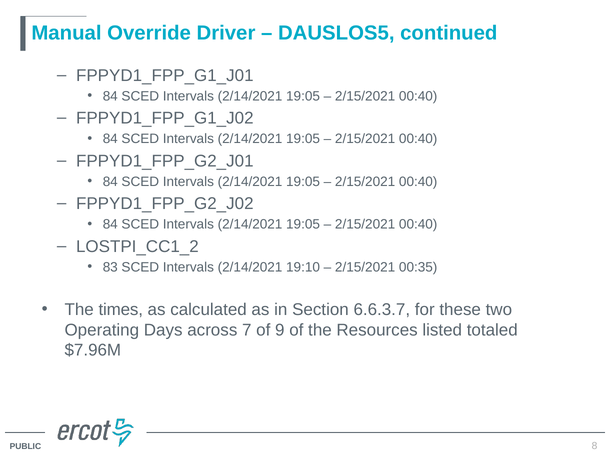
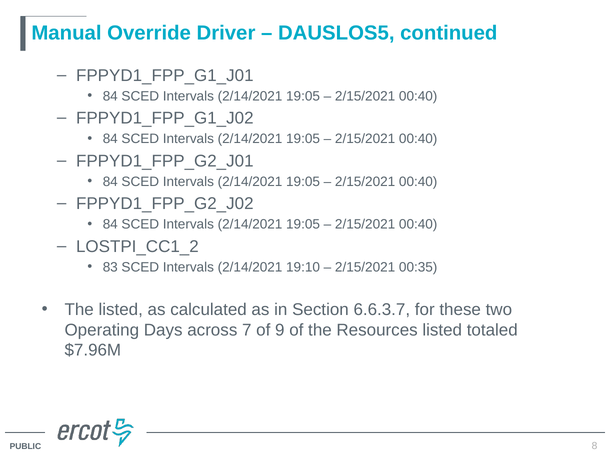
The times: times -> listed (121, 310)
